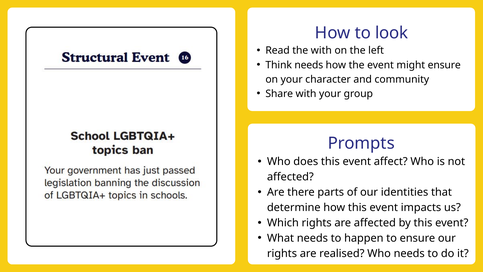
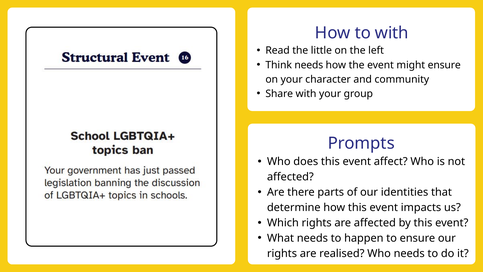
to look: look -> with (392, 33)
the with: with -> little (321, 51)
